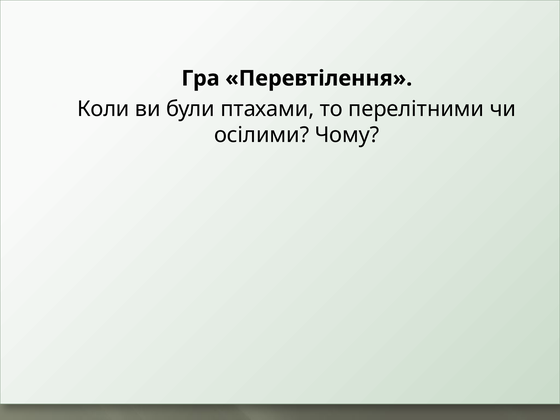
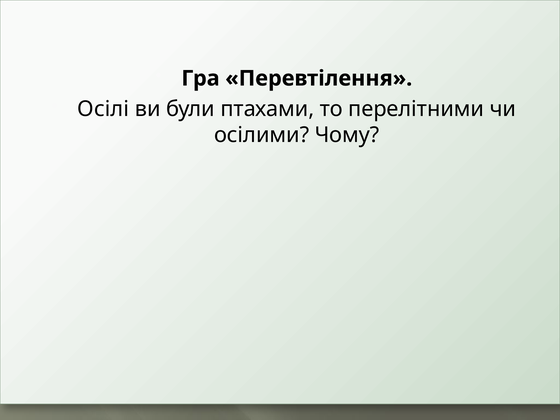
Коли: Коли -> Осілі (103, 109)
